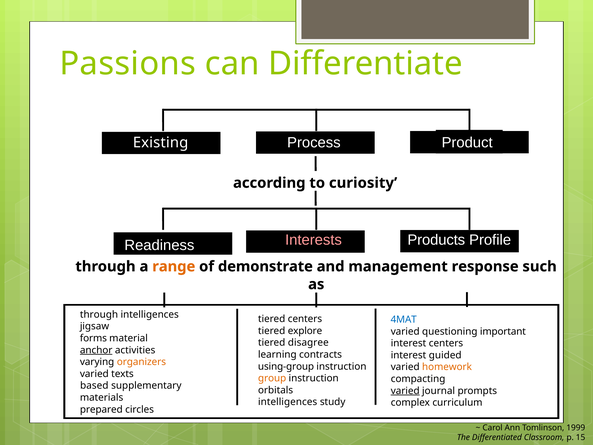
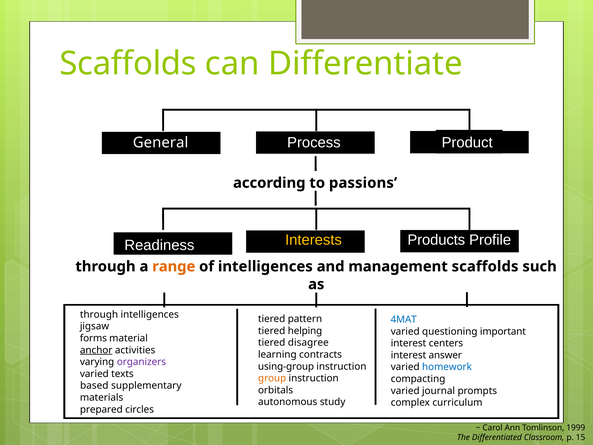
Passions: Passions -> Scaffolds (128, 64)
Existing: Existing -> General (161, 143)
curiosity: curiosity -> passions (363, 183)
Interests colour: pink -> yellow (314, 240)
of demonstrate: demonstrate -> intelligences (265, 266)
management response: response -> scaffolds (485, 266)
tiered centers: centers -> pattern (305, 319)
explore: explore -> helping (305, 331)
guided: guided -> answer (445, 355)
organizers colour: orange -> purple (141, 362)
homework colour: orange -> blue (447, 367)
varied underline: present -> none (405, 391)
intelligences: intelligences -> autonomous (288, 402)
